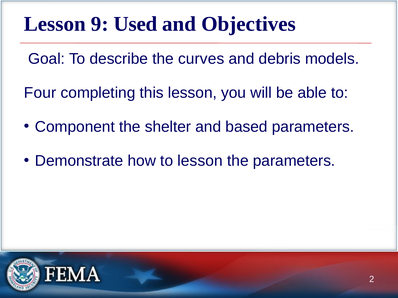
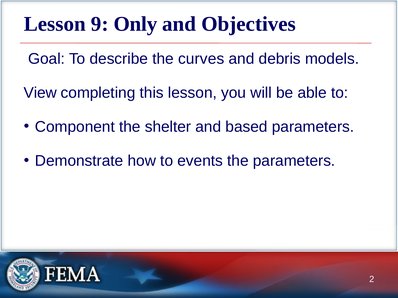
Used: Used -> Only (135, 24)
Four: Four -> View (40, 93)
to lesson: lesson -> events (200, 161)
